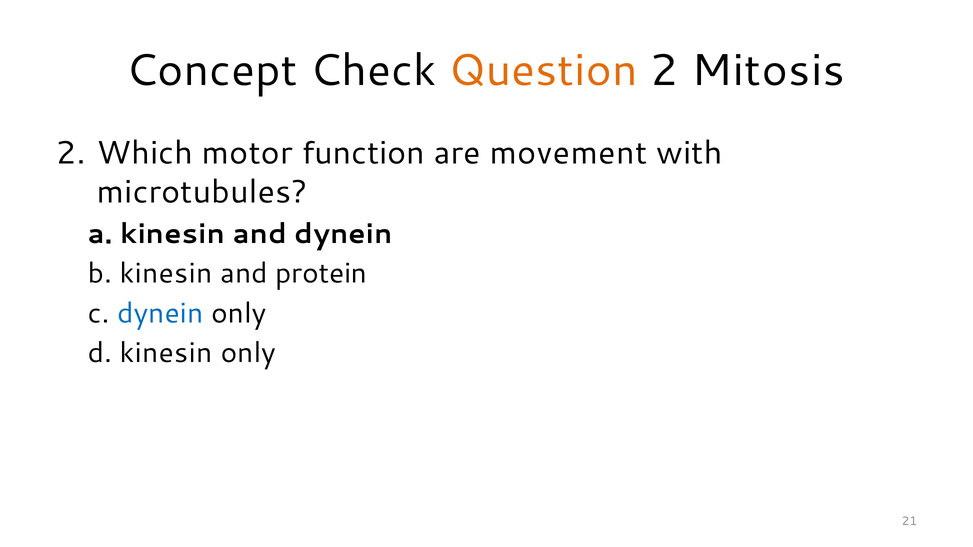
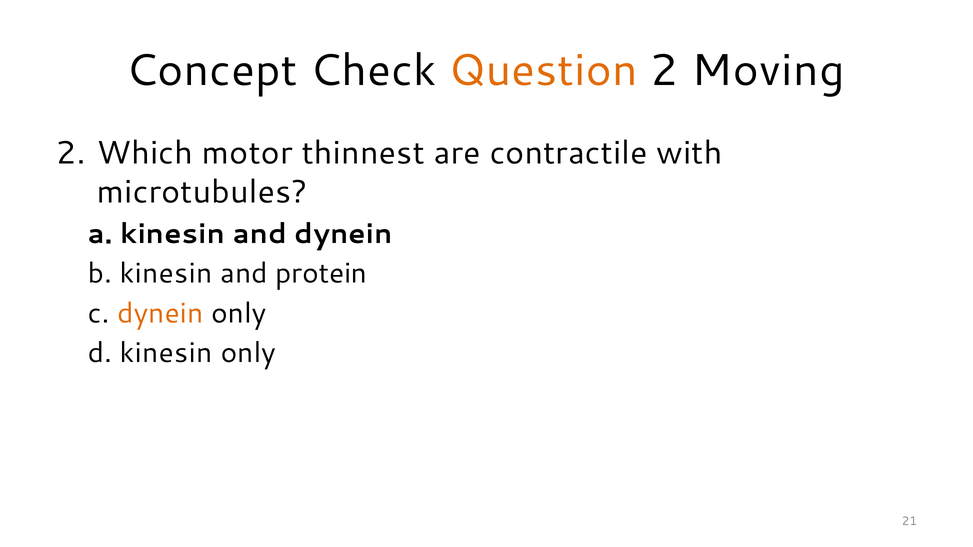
Mitosis: Mitosis -> Moving (768, 71)
function: function -> thinnest (363, 153)
movement: movement -> contractile (569, 153)
dynein colour: blue -> orange (160, 313)
